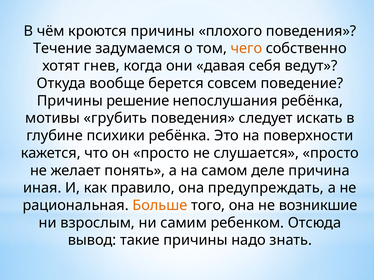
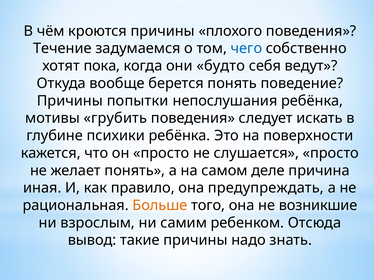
чего colour: orange -> blue (246, 49)
гнев: гнев -> пока (102, 66)
давая: давая -> будто (221, 66)
берется совсем: совсем -> понять (232, 83)
решение: решение -> попытки (138, 101)
